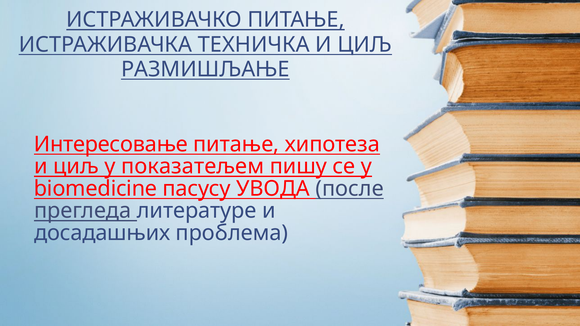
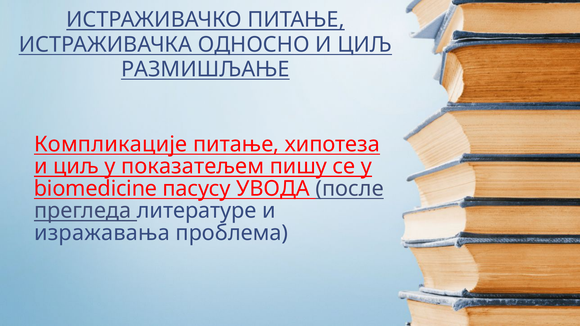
ТЕХНИЧКА: ТЕХНИЧКА -> ОДНОСНО (254, 45)
Интересовање: Интересовање -> Компликације (111, 144)
досадашњих: досадашњих -> изражавања (102, 233)
